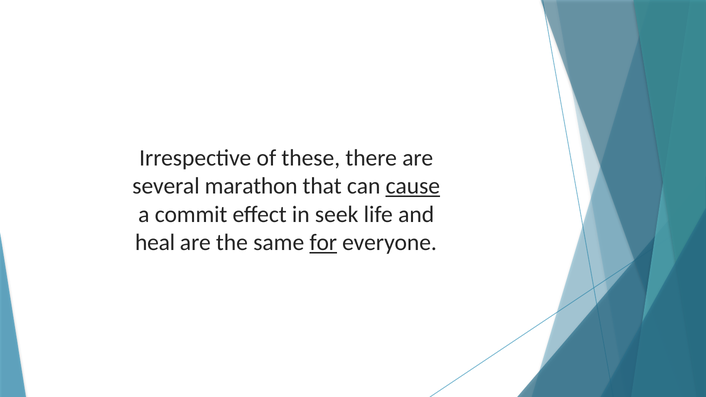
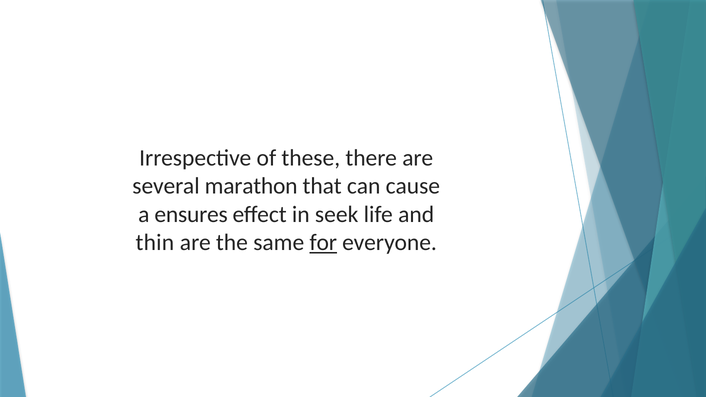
cause underline: present -> none (413, 186)
commit: commit -> ensures (191, 214)
heal: heal -> thin (155, 243)
